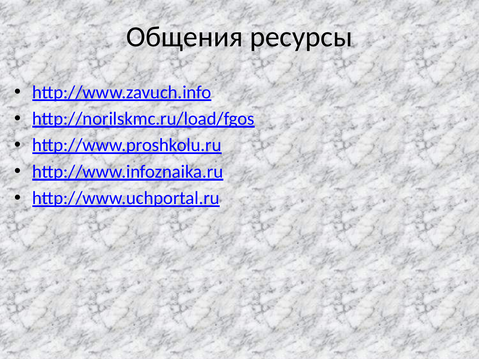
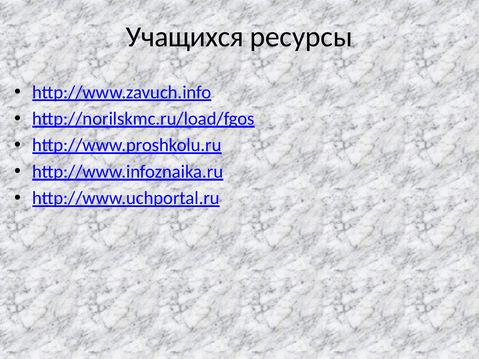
Общения: Общения -> Учащихся (185, 37)
